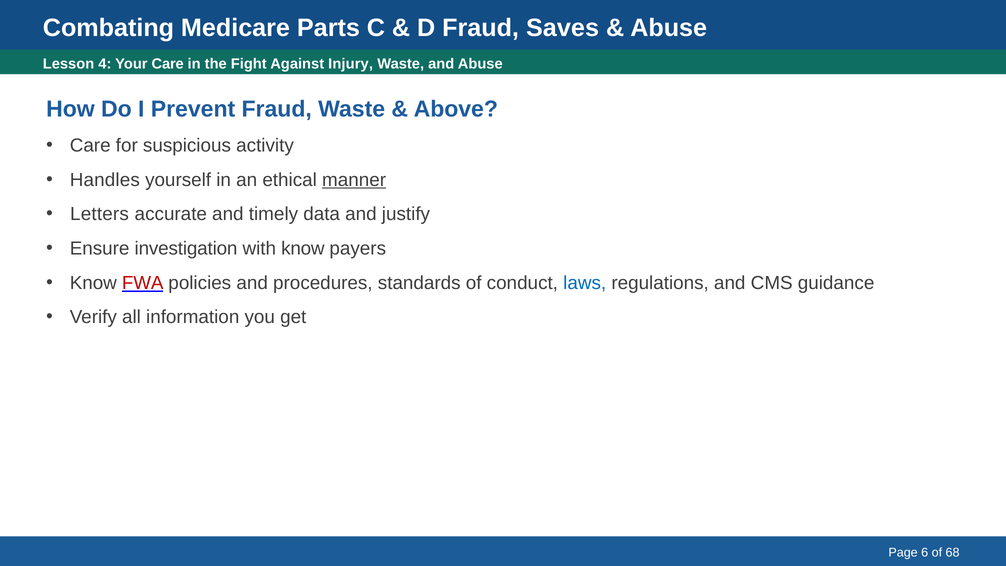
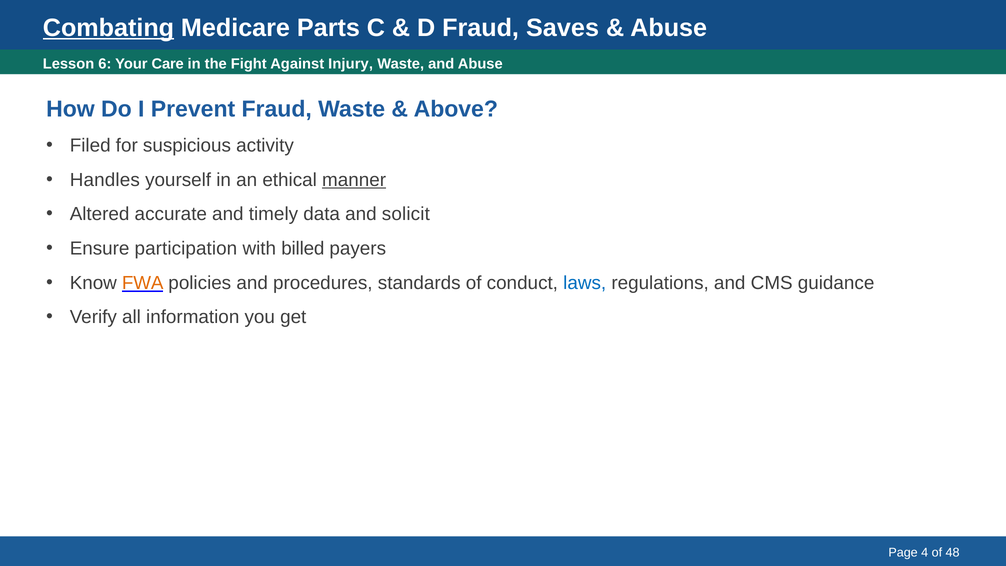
Combating underline: none -> present (108, 28)
4: 4 -> 6 (105, 64)
Care: Care -> Filed (90, 146)
Letters: Letters -> Altered (100, 214)
justify: justify -> solicit (406, 214)
investigation: investigation -> participation (186, 249)
with know: know -> billed (303, 249)
FWA colour: red -> orange (143, 283)
6: 6 -> 4 (925, 553)
68: 68 -> 48 (953, 553)
